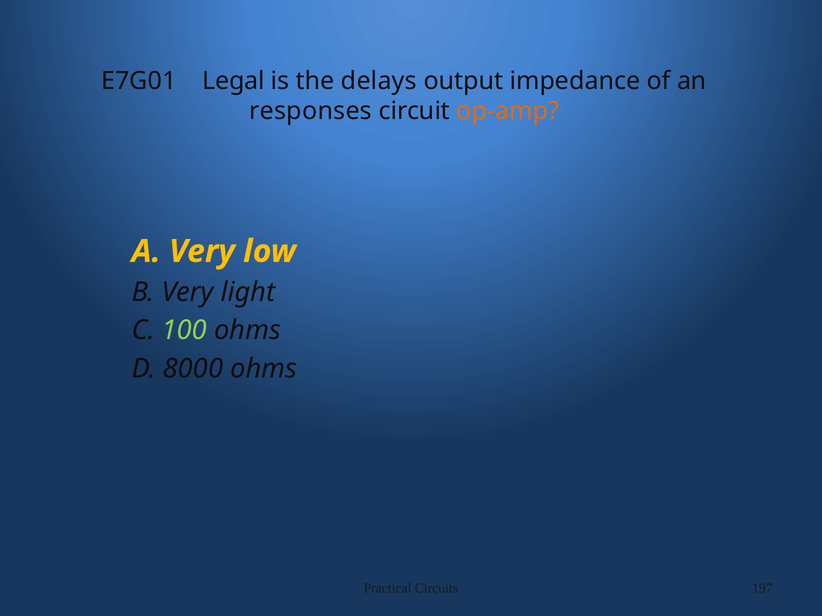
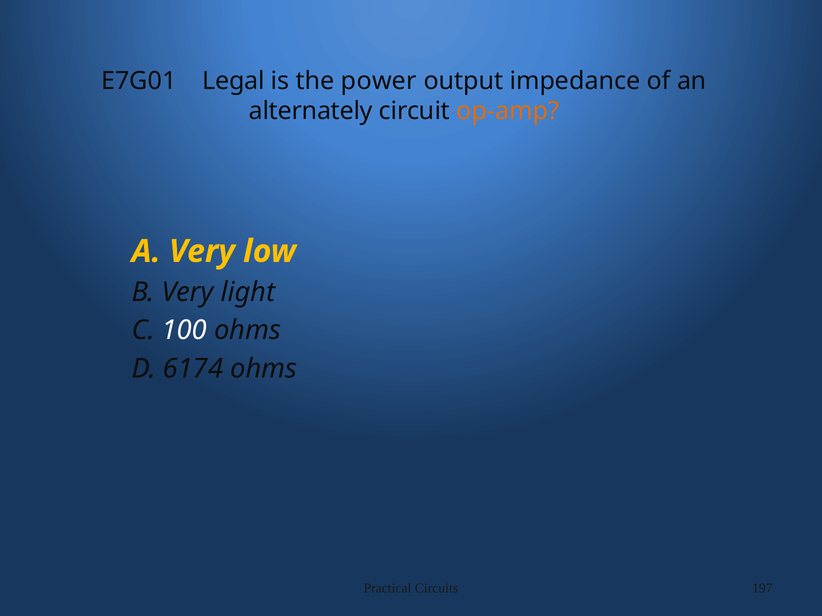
delays: delays -> power (379, 81)
responses: responses -> alternately (311, 111)
100 colour: light green -> white (184, 331)
8000: 8000 -> 6174 (193, 369)
